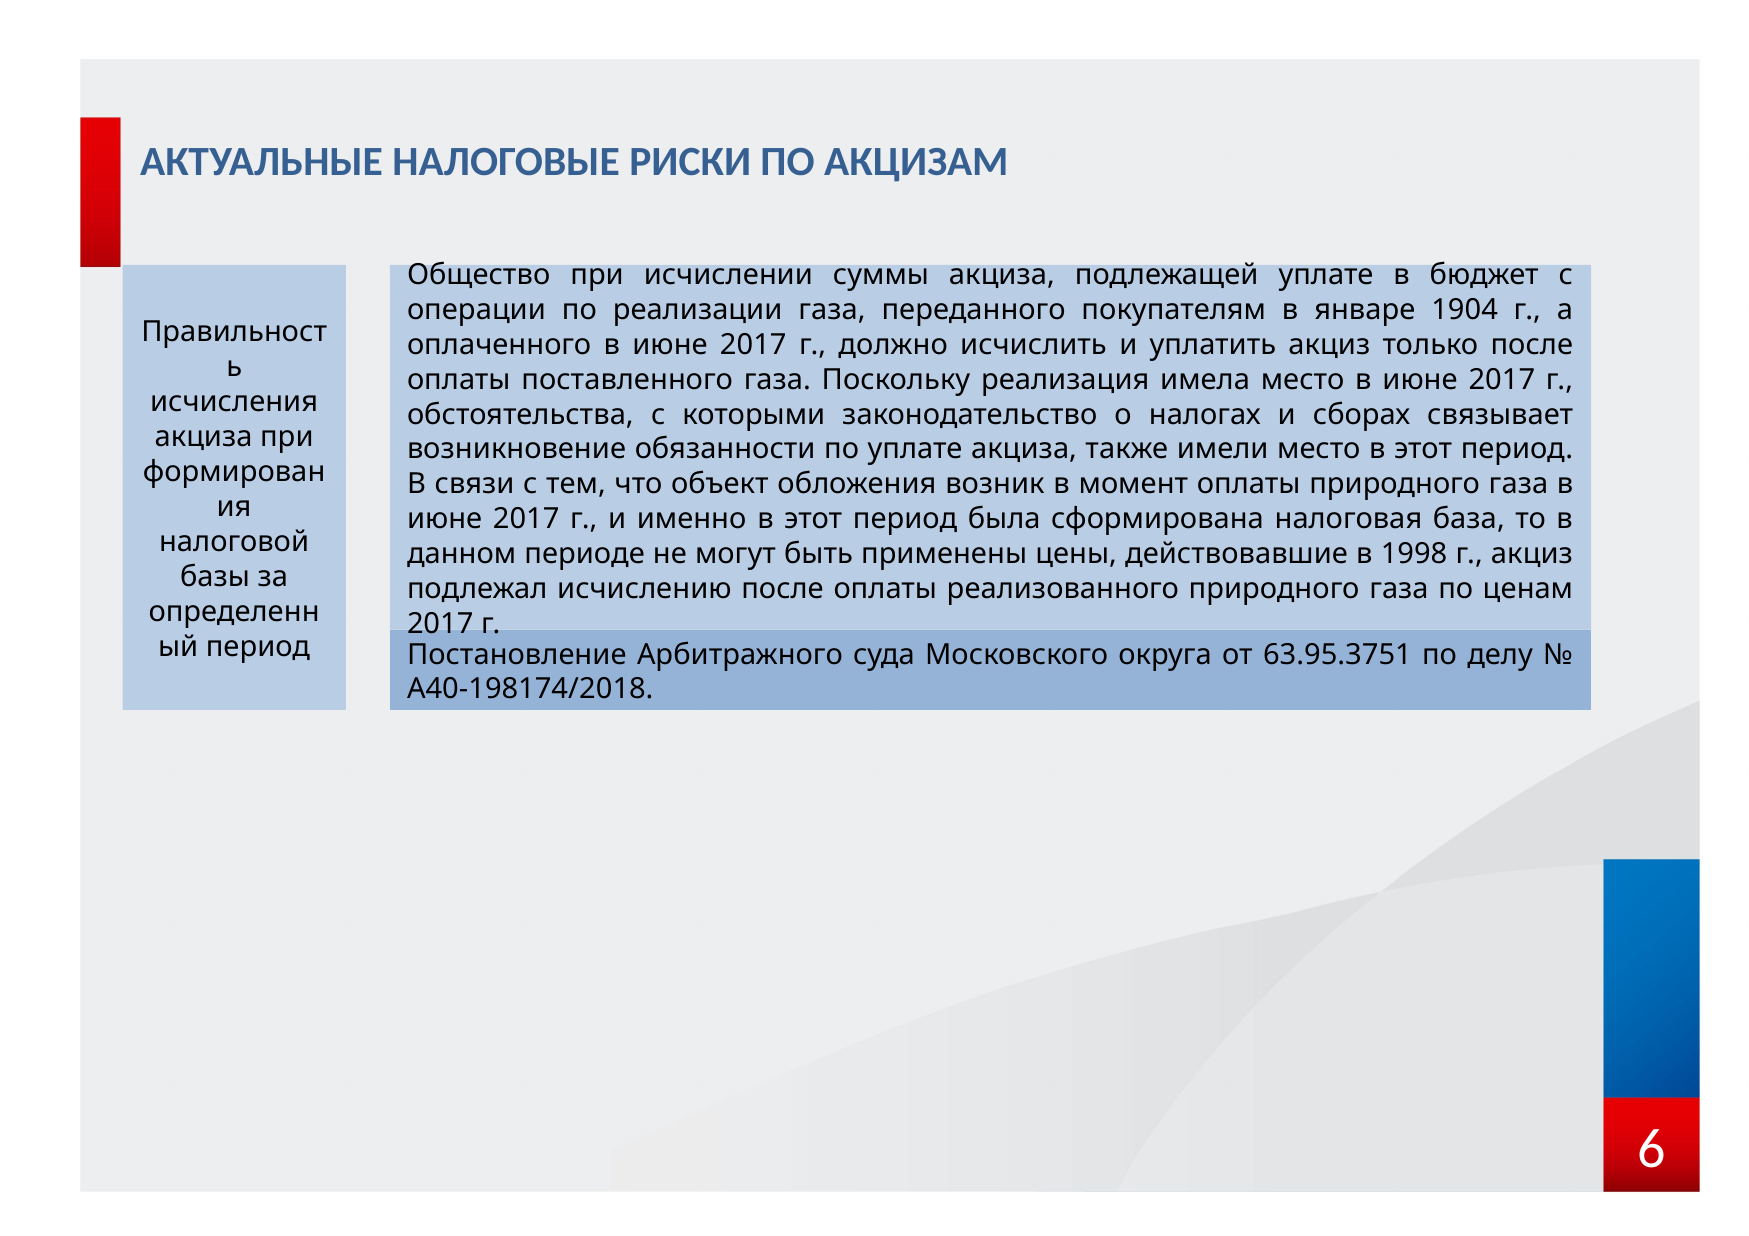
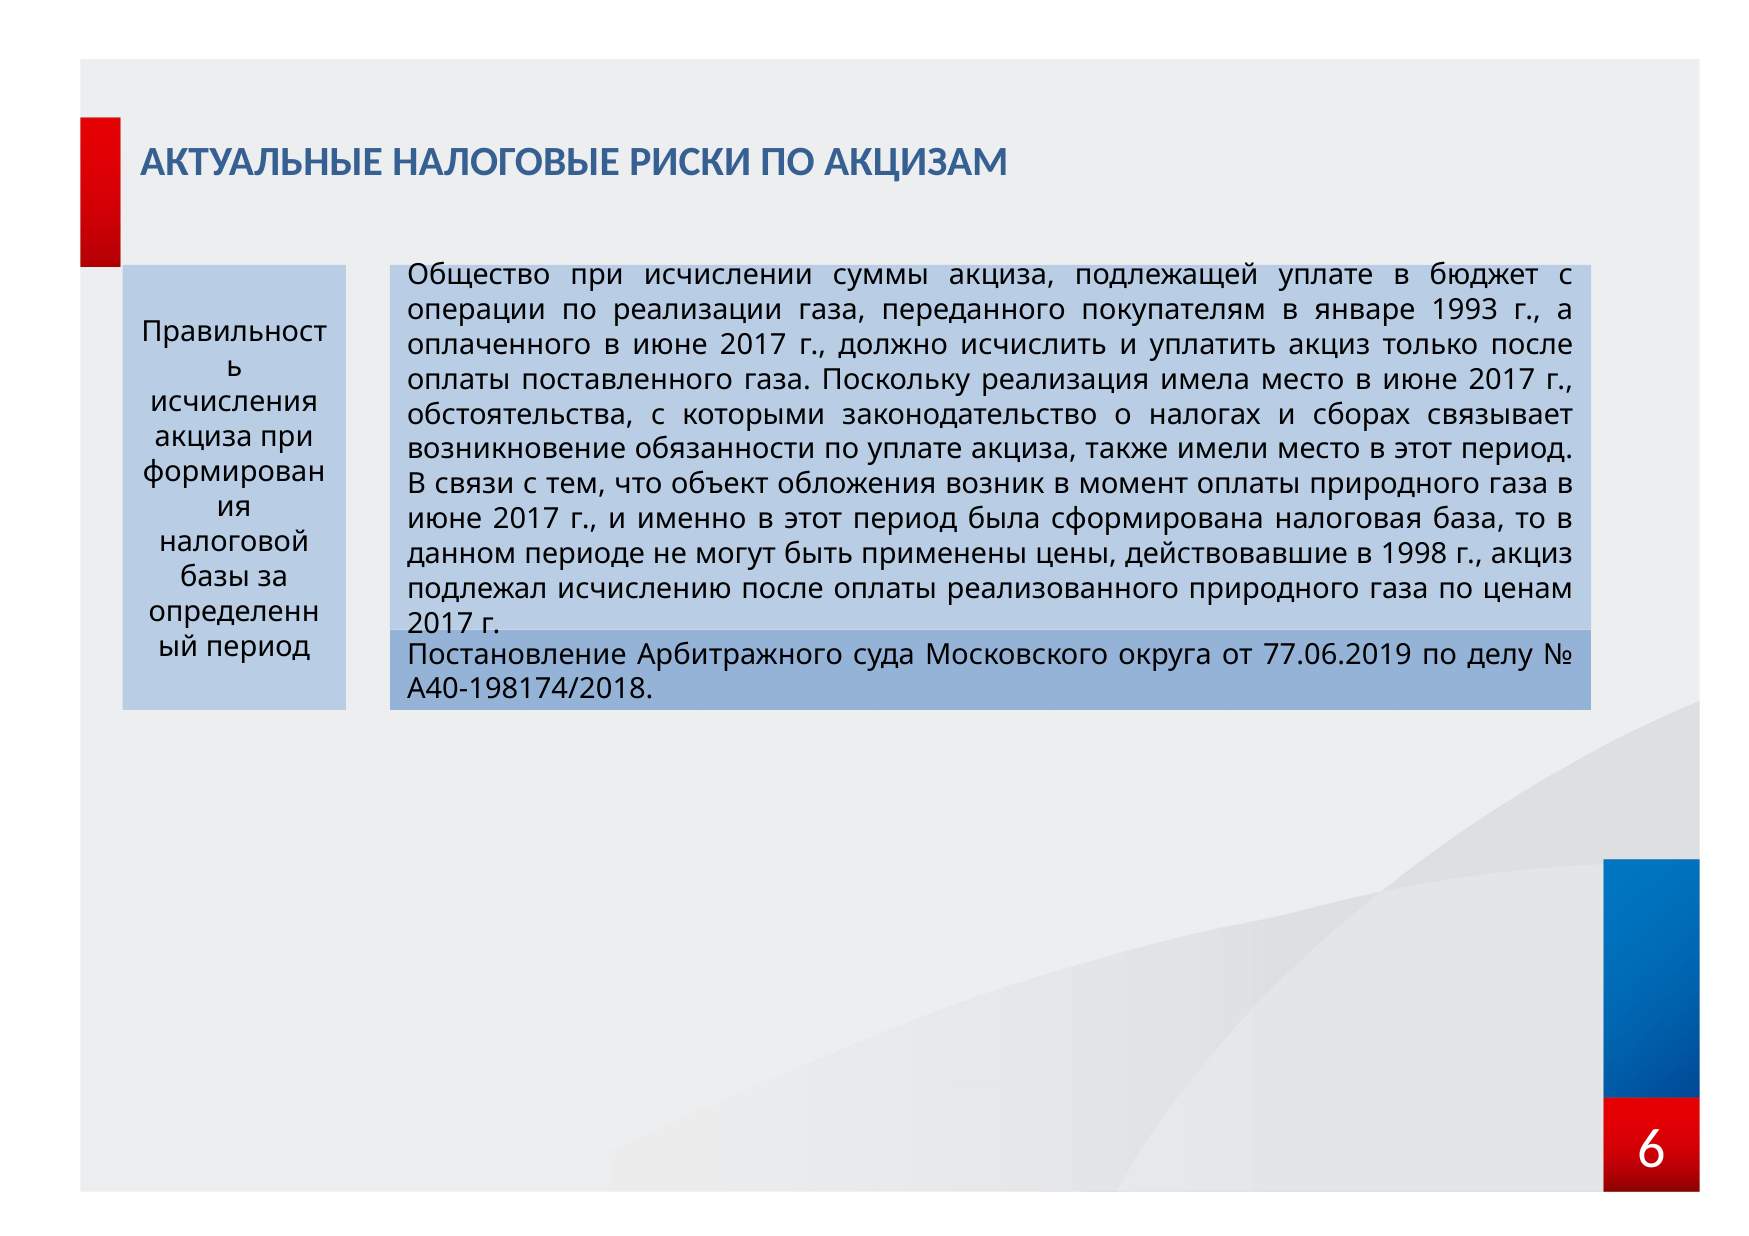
1904: 1904 -> 1993 (1465, 310)
63.95.3751: 63.95.3751 -> 77.06.2019 (1337, 655)
